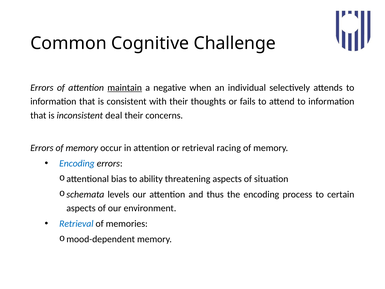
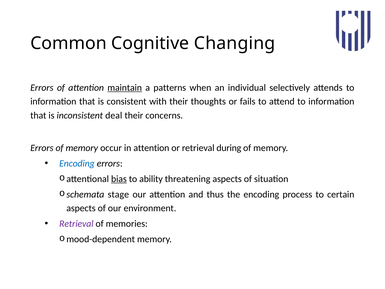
Challenge: Challenge -> Changing (235, 43)
negative: negative -> patterns (170, 88)
racing: racing -> during (229, 148)
bias underline: none -> present (119, 179)
levels: levels -> stage (118, 194)
Retrieval colour: blue -> purple (76, 223)
